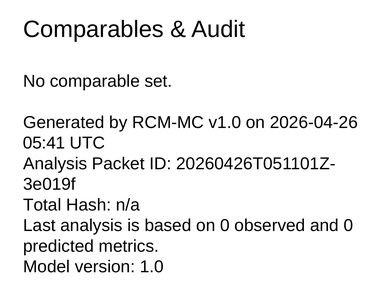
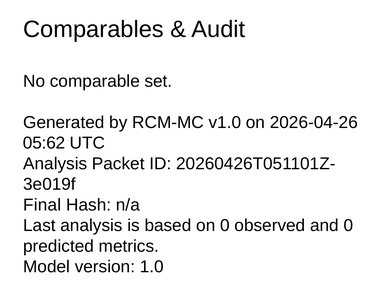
05:41: 05:41 -> 05:62 (44, 143)
Total: Total -> Final (42, 205)
